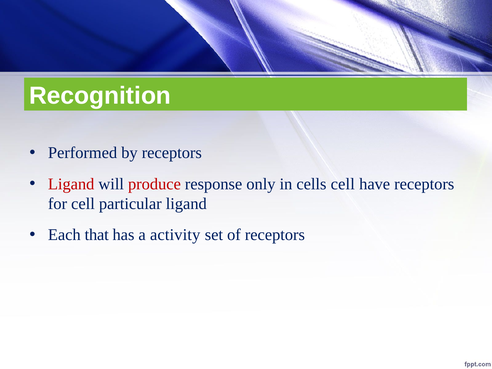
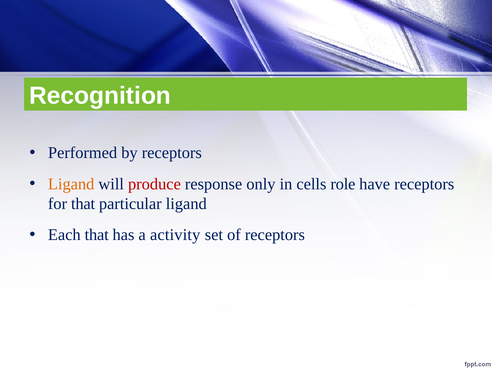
Ligand colour: red -> orange (71, 184)
cells cell: cell -> role (343, 184)
for cell: cell -> that (83, 204)
